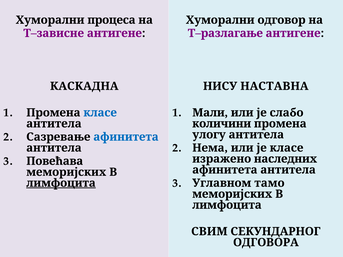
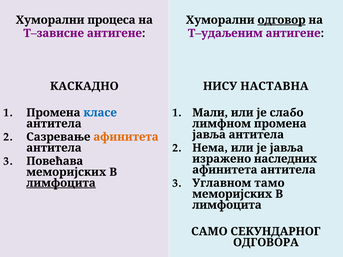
одговор underline: none -> present (282, 20)
Т–разлагање: Т–разлагање -> Т–удаљеним (225, 33)
КАСКАДНА: КАСКАДНА -> КАСКАДНО (84, 86)
количини: количини -> лимфном (222, 124)
улогу: улогу -> јавља (209, 135)
афинитета colour: blue -> orange (126, 137)
је класе: класе -> јавља (287, 148)
СВИМ: СВИМ -> САМО (209, 232)
